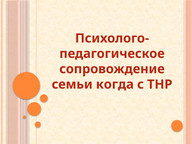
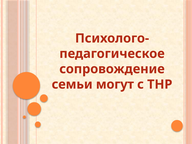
когда: когда -> могут (115, 84)
